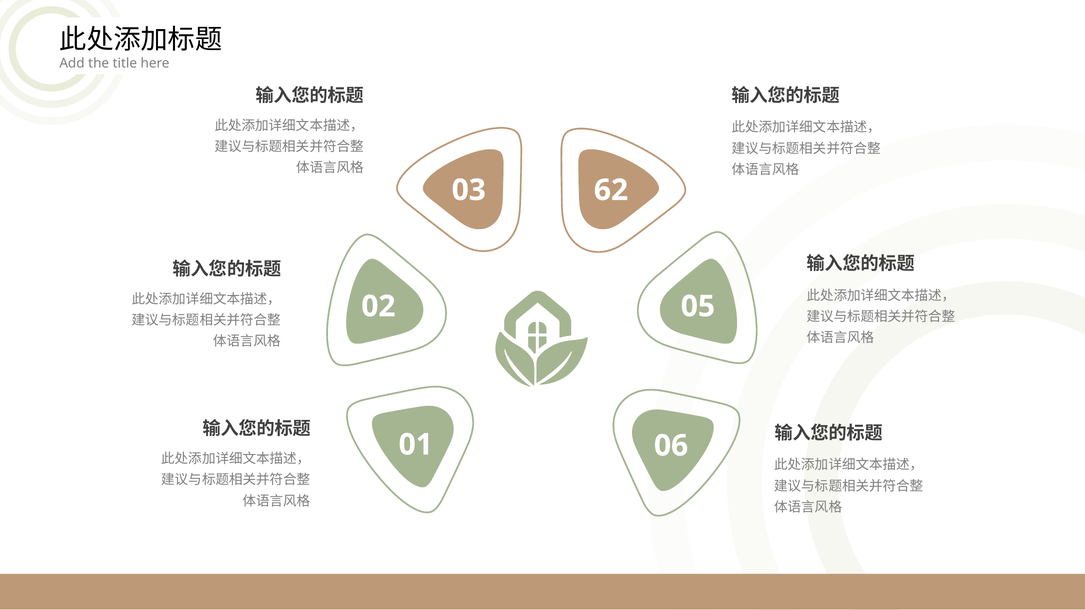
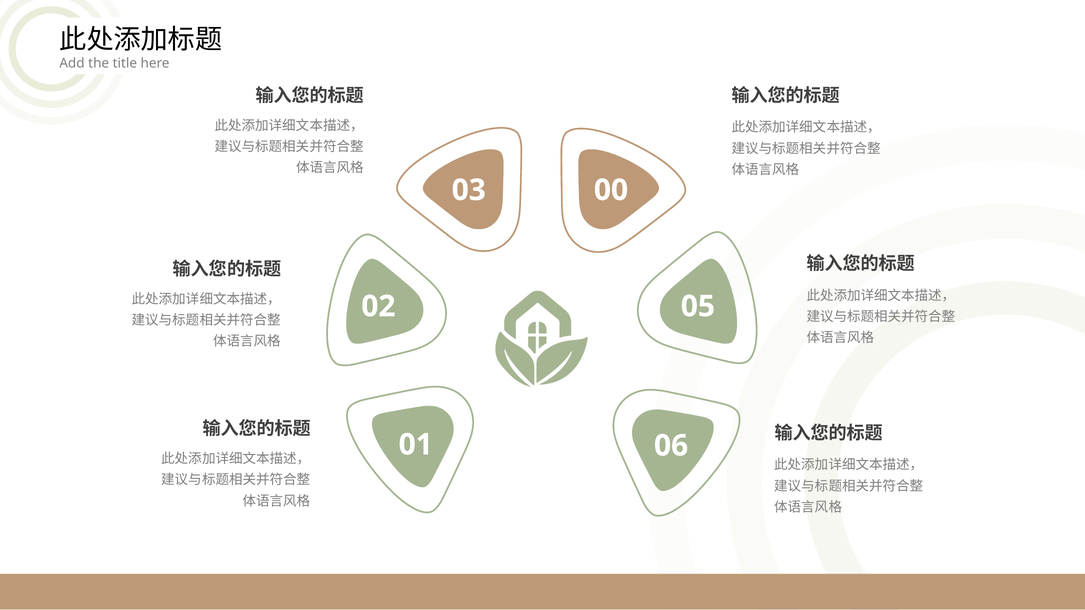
62: 62 -> 00 (611, 190)
